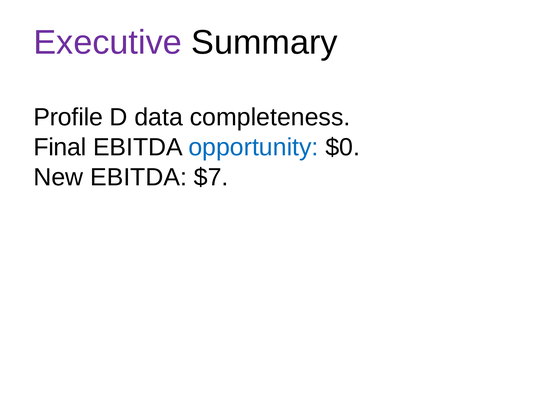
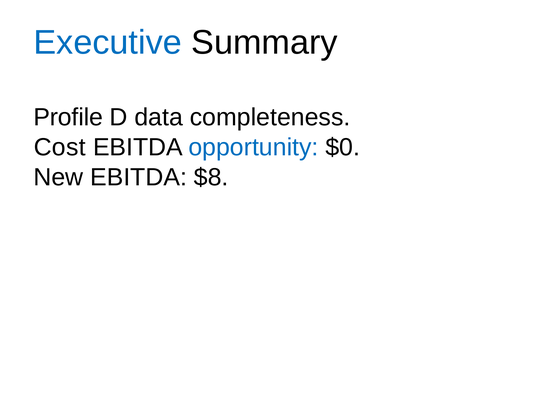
Executive colour: purple -> blue (108, 43)
Final: Final -> Cost (60, 147)
$7: $7 -> $8 (211, 177)
